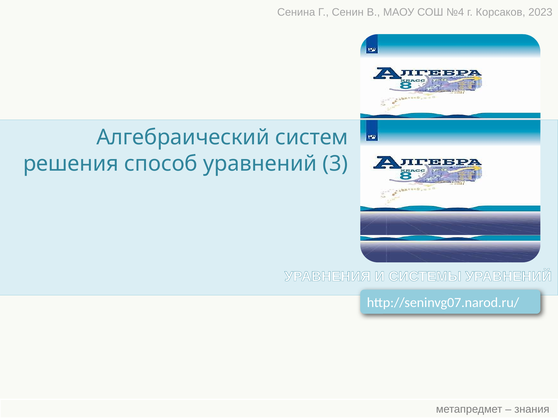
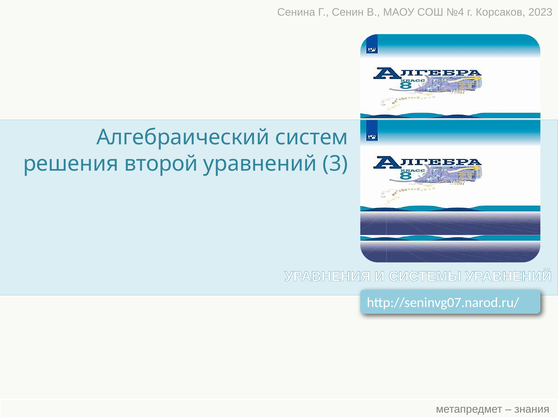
способ: способ -> второй (161, 164)
